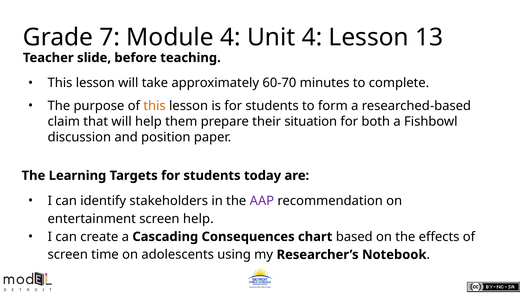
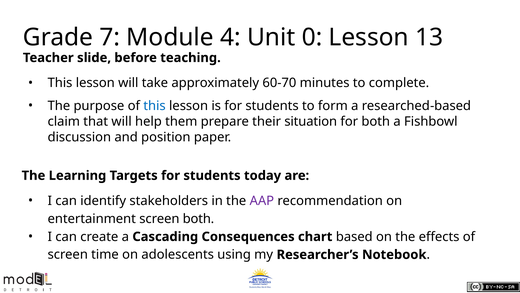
Unit 4: 4 -> 0 (312, 37)
this colour: orange -> blue (155, 106)
screen help: help -> both (198, 218)
